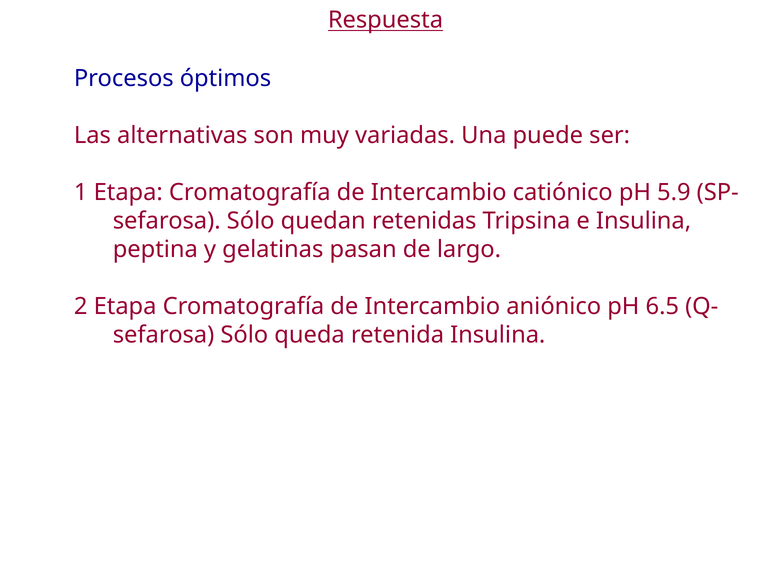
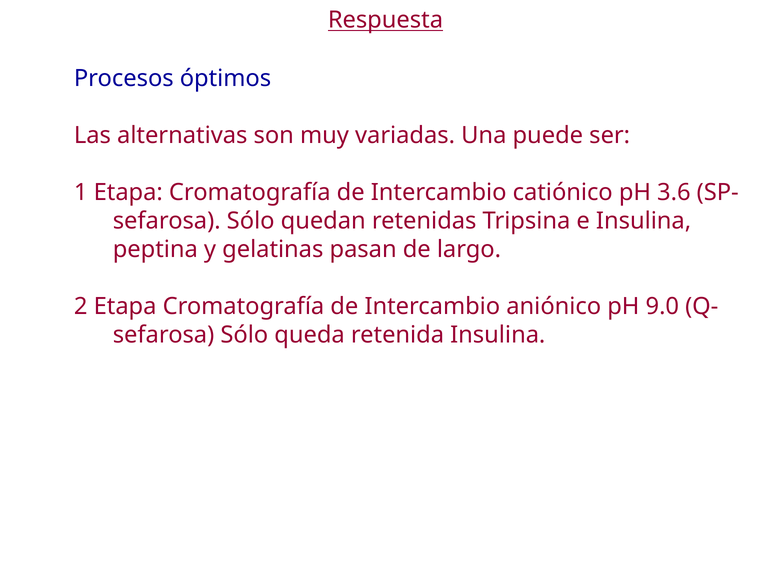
5.9: 5.9 -> 3.6 (674, 192)
6.5: 6.5 -> 9.0 (662, 306)
